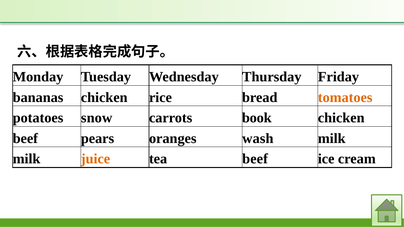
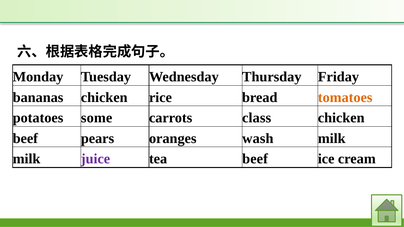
snow: snow -> some (97, 118)
book: book -> class (257, 118)
juice colour: orange -> purple (96, 159)
